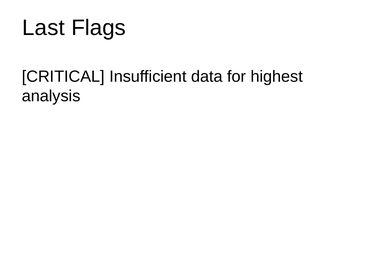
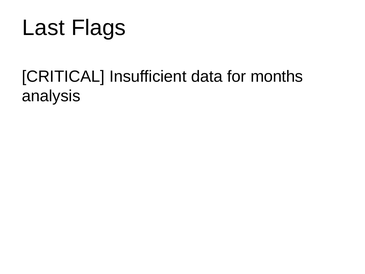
highest: highest -> months (277, 77)
